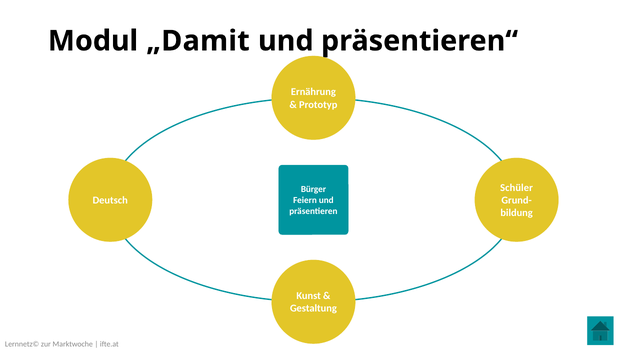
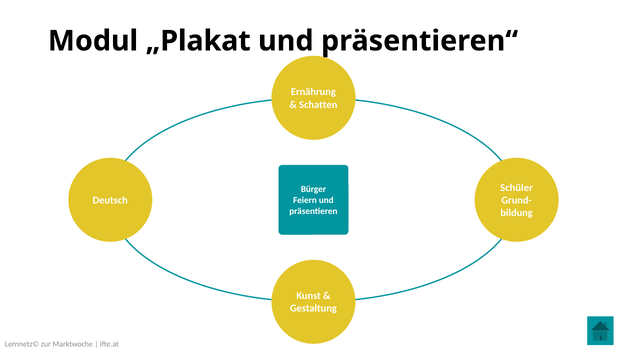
„Damit: „Damit -> „Plakat (198, 41)
Prototyp: Prototyp -> Schatten (318, 104)
